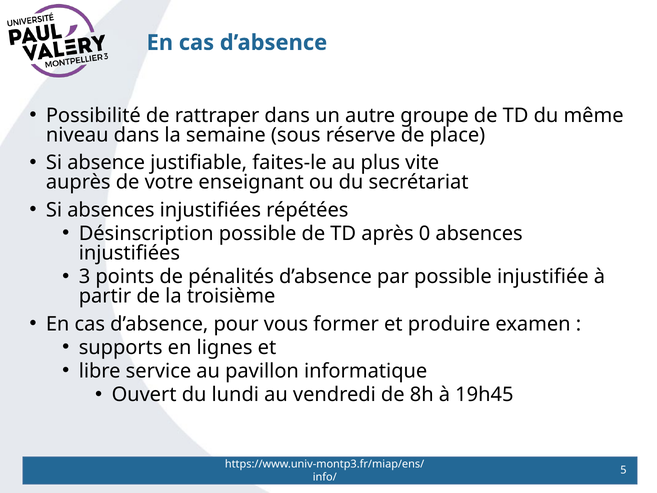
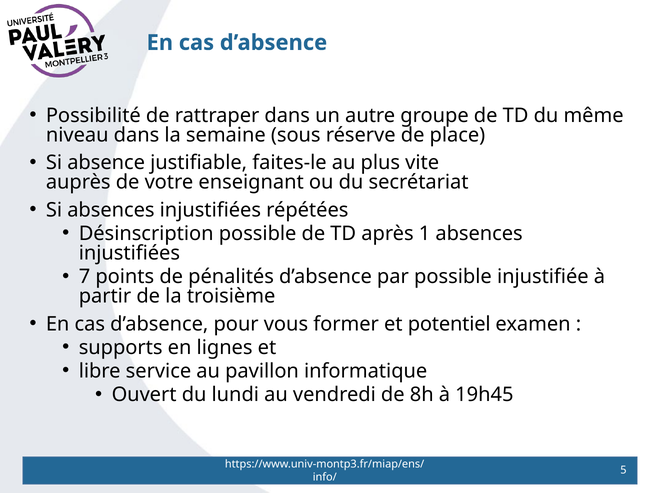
0: 0 -> 1 (425, 234)
3: 3 -> 7 (85, 277)
produire: produire -> potentiel (449, 324)
